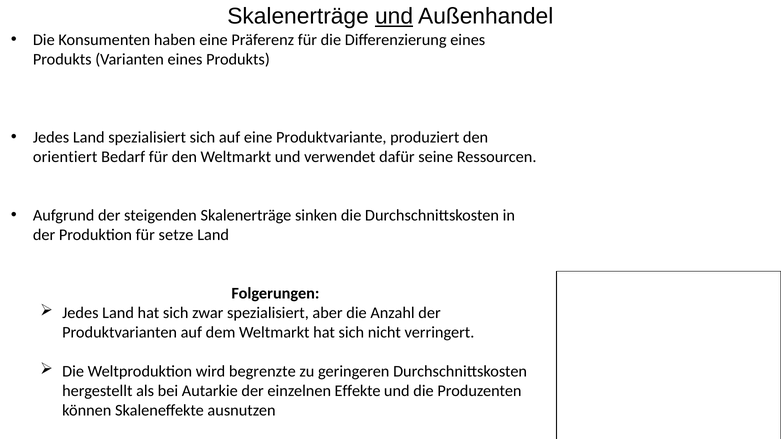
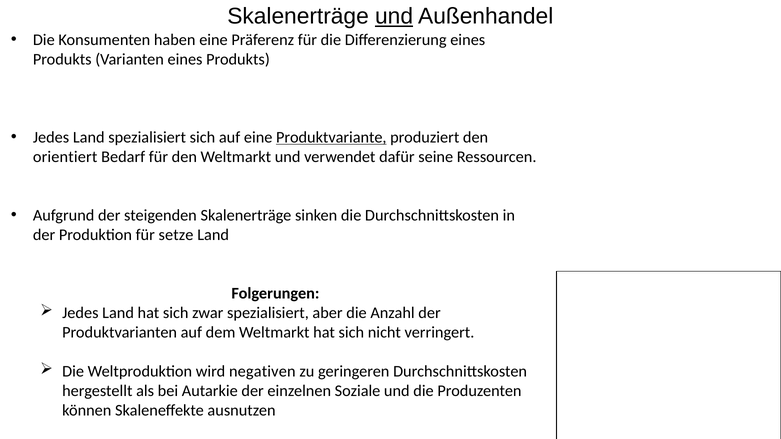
Produktvariante underline: none -> present (331, 137)
begrenzte: begrenzte -> negativen (262, 372)
Effekte: Effekte -> Soziale (358, 391)
